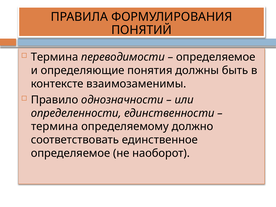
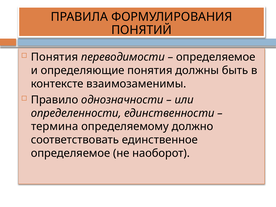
Термина: Термина -> Понятия (55, 57)
